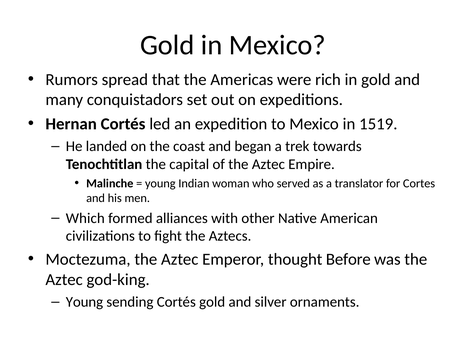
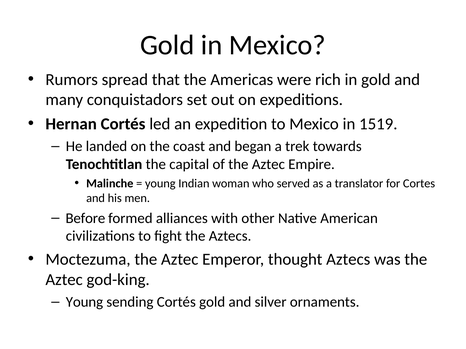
Which: Which -> Before (85, 219)
thought Before: Before -> Aztecs (348, 260)
